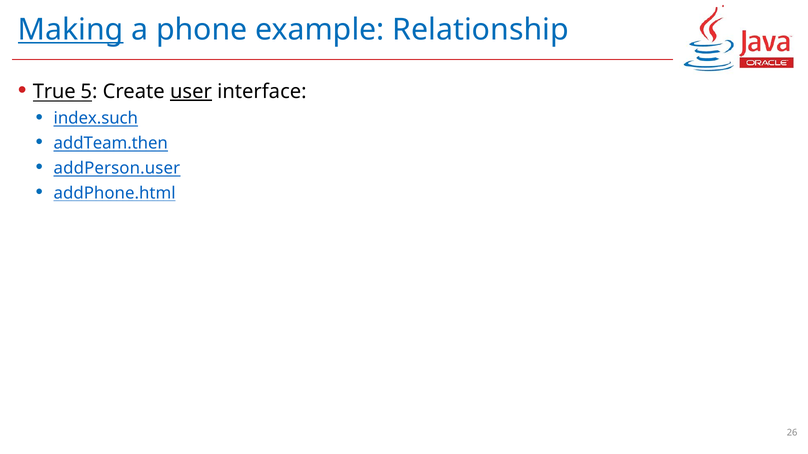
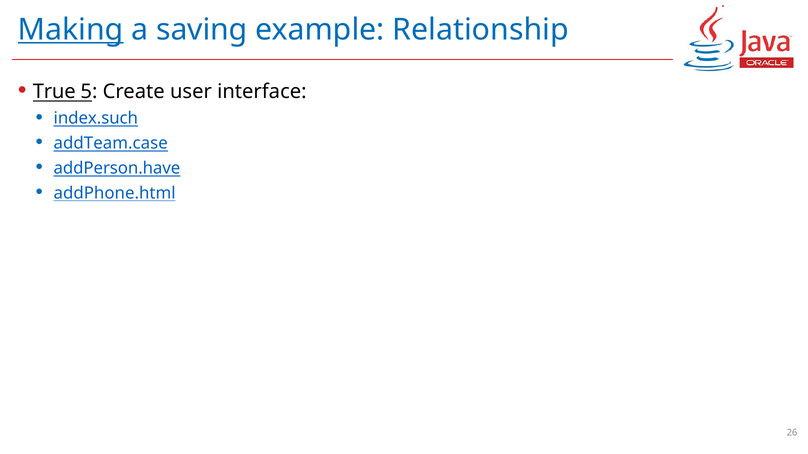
phone: phone -> saving (202, 30)
user underline: present -> none (191, 92)
addTeam.then: addTeam.then -> addTeam.case (111, 143)
addPerson.user: addPerson.user -> addPerson.have (117, 168)
